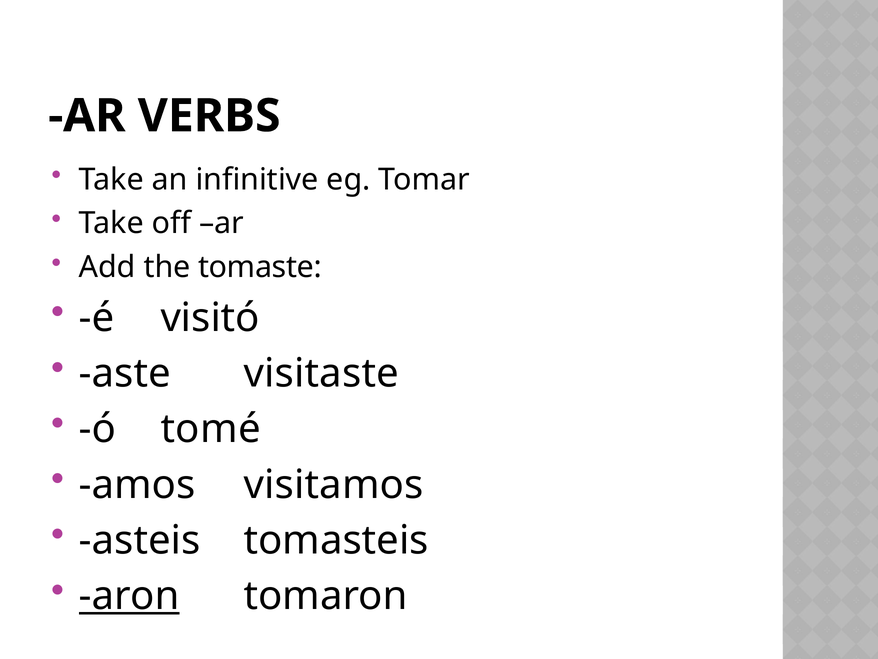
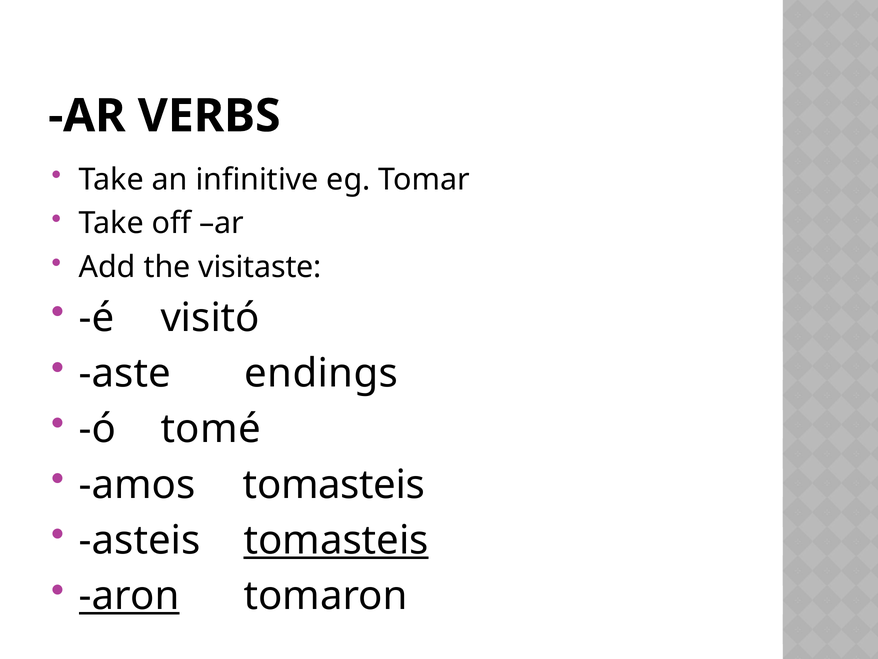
tomaste: tomaste -> visitaste (260, 267)
visitaste: visitaste -> endings (321, 373)
amos visitamos: visitamos -> tomasteis (334, 484)
tomasteis underline: none -> present (336, 540)
